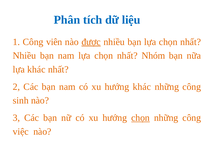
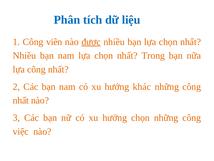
Nhóm: Nhóm -> Trong (153, 56)
lựa khác: khác -> công (36, 69)
sinh: sinh -> nhất (21, 100)
chọn underline: present -> none (141, 117)
